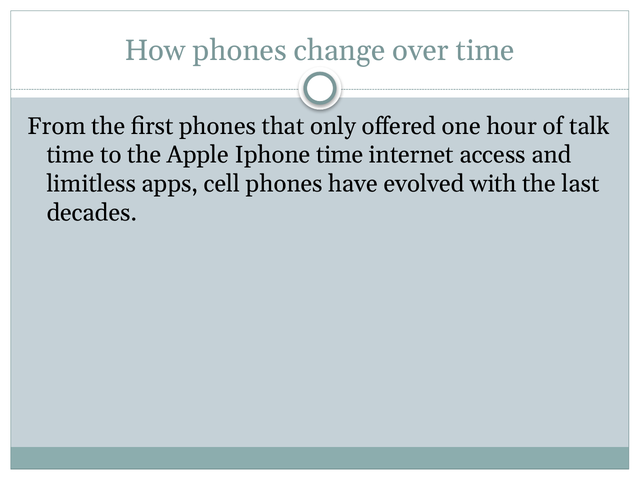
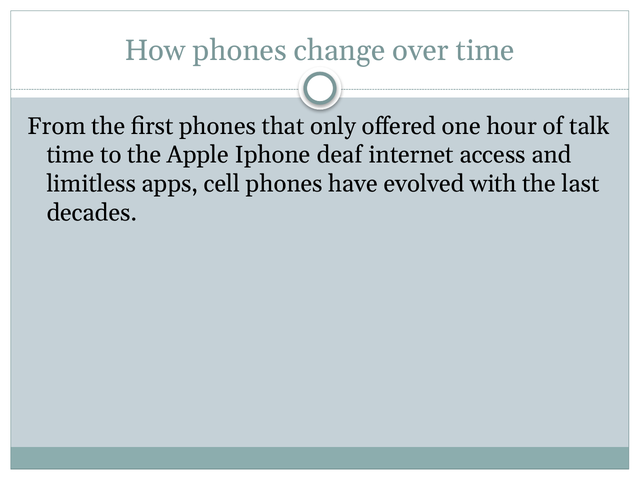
Iphone time: time -> deaf (340, 155)
